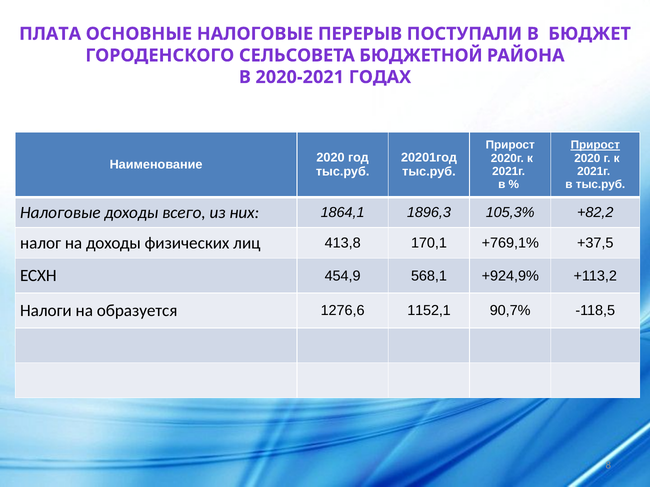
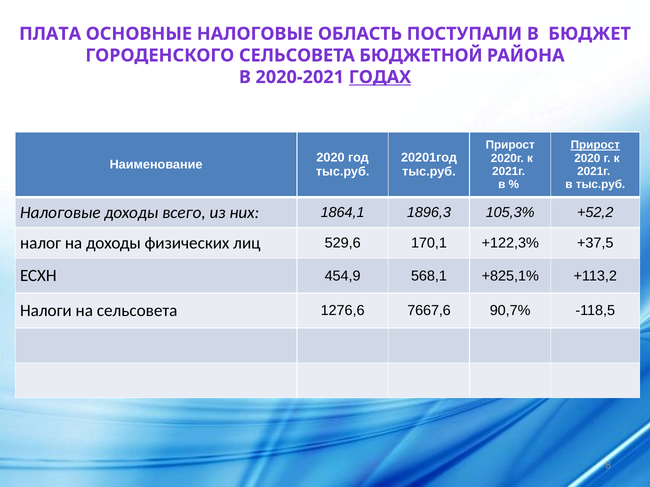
ПЕРЕРЫВ: ПЕРЕРЫВ -> ОБЛАСТЬ (360, 34)
ГОДАХ underline: none -> present (380, 77)
+82,2: +82,2 -> +52,2 (595, 213)
413,8: 413,8 -> 529,6 (343, 243)
+769,1%: +769,1% -> +122,3% (510, 243)
+924,9%: +924,9% -> +825,1% (510, 276)
на образуется: образуется -> сельсовета (137, 311)
1152,1: 1152,1 -> 7667,6 (429, 311)
